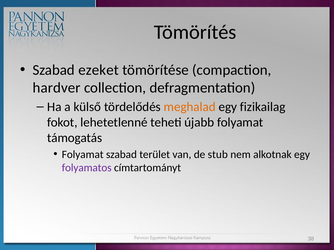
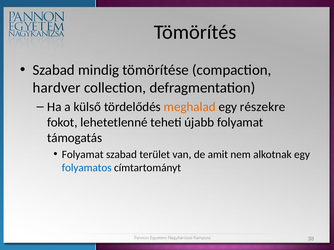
ezeket: ezeket -> mindig (99, 70)
fizikailag: fizikailag -> részekre (263, 107)
stub: stub -> amit (218, 155)
folyamatos colour: purple -> blue (87, 168)
